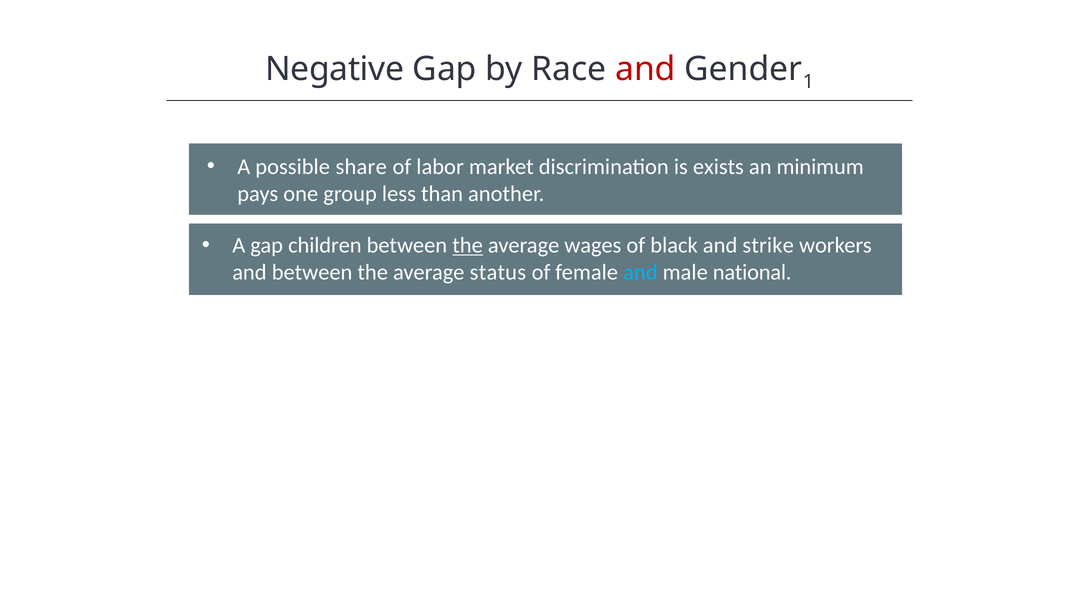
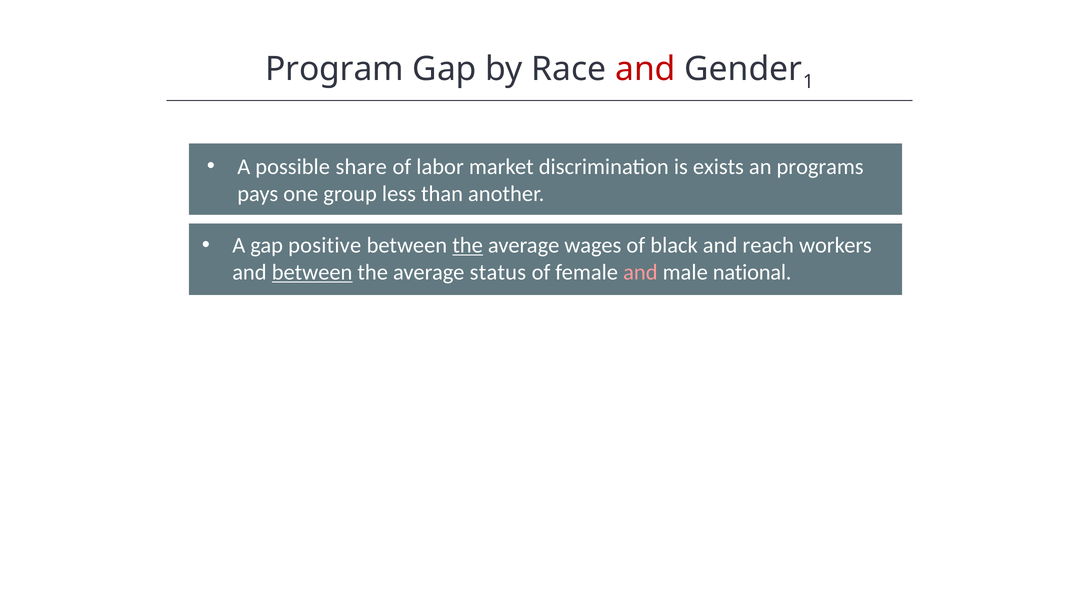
Negative: Negative -> Program (334, 69)
minimum: minimum -> programs (820, 167)
children: children -> positive (325, 245)
strike: strike -> reach (768, 245)
between underline: none -> present (312, 272)
and colour: light blue -> pink (640, 272)
